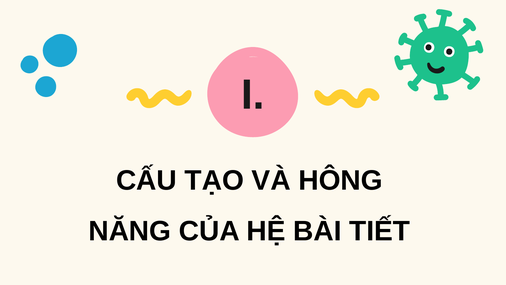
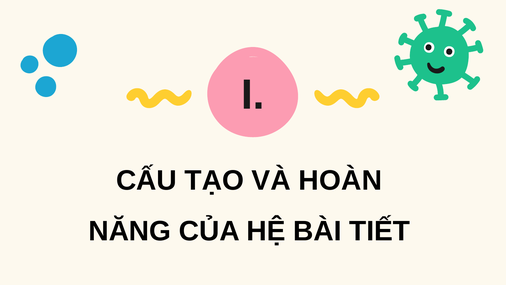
HÔNG: HÔNG -> HOÀN (340, 180)
